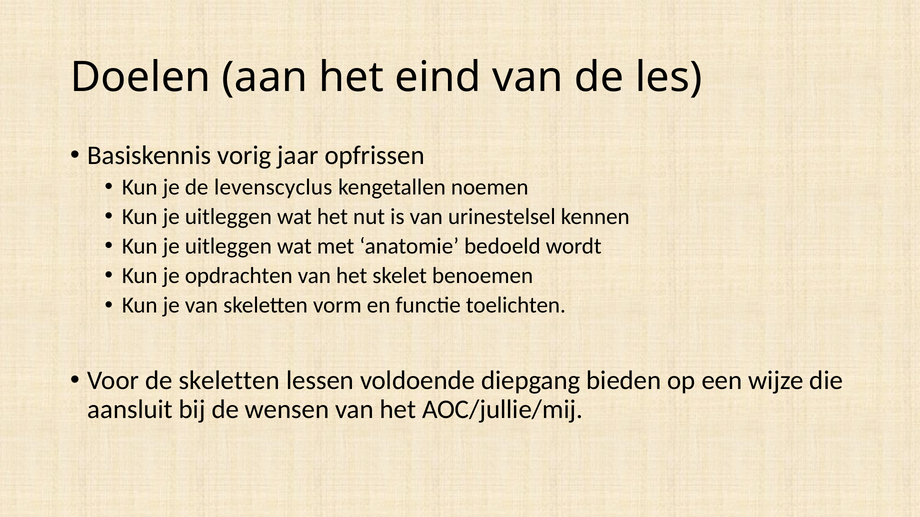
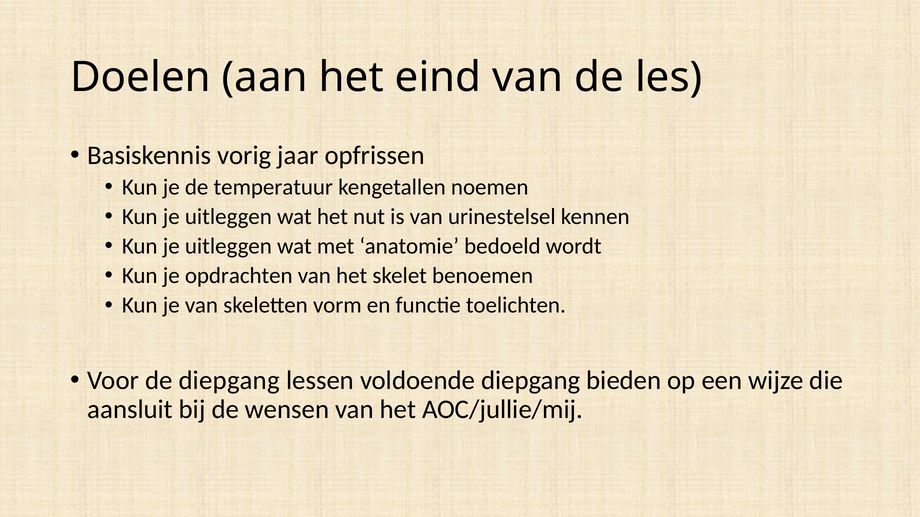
levenscyclus: levenscyclus -> temperatuur (273, 187)
de skeletten: skeletten -> diepgang (229, 381)
